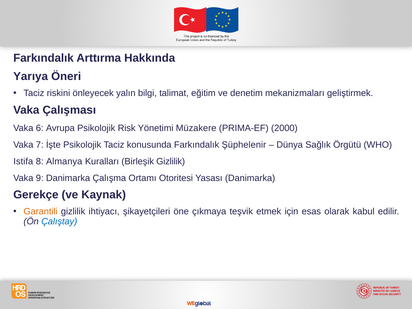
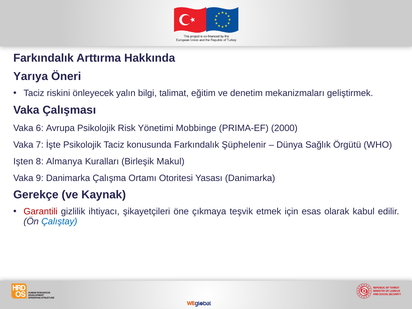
Müzakere: Müzakere -> Mobbinge (196, 128)
Istifa: Istifa -> Işten (23, 161)
Birleşik Gizlilik: Gizlilik -> Makul (171, 161)
Garantili colour: orange -> red (41, 212)
